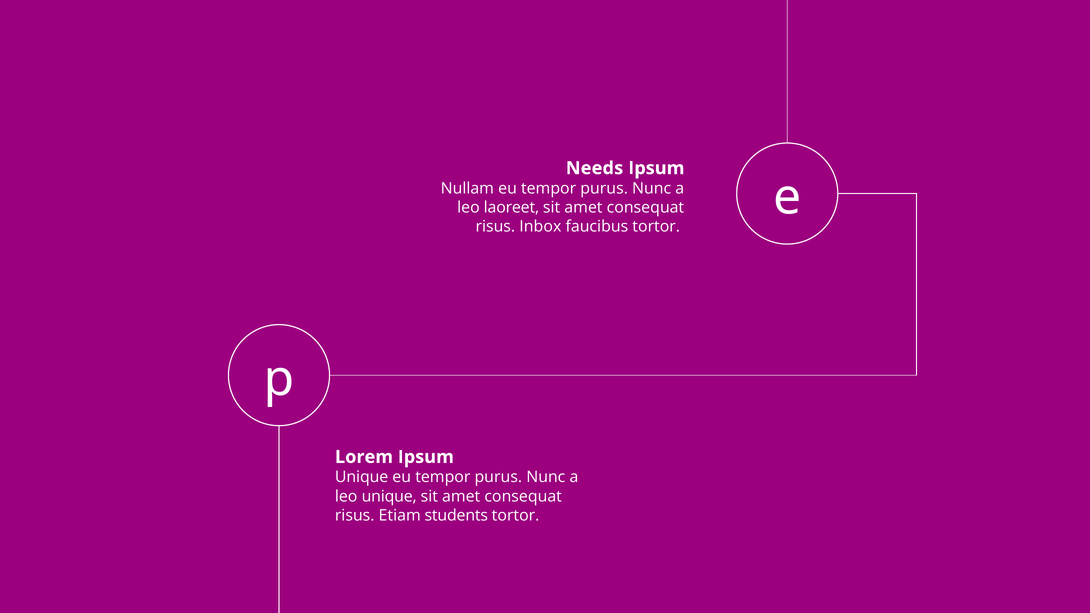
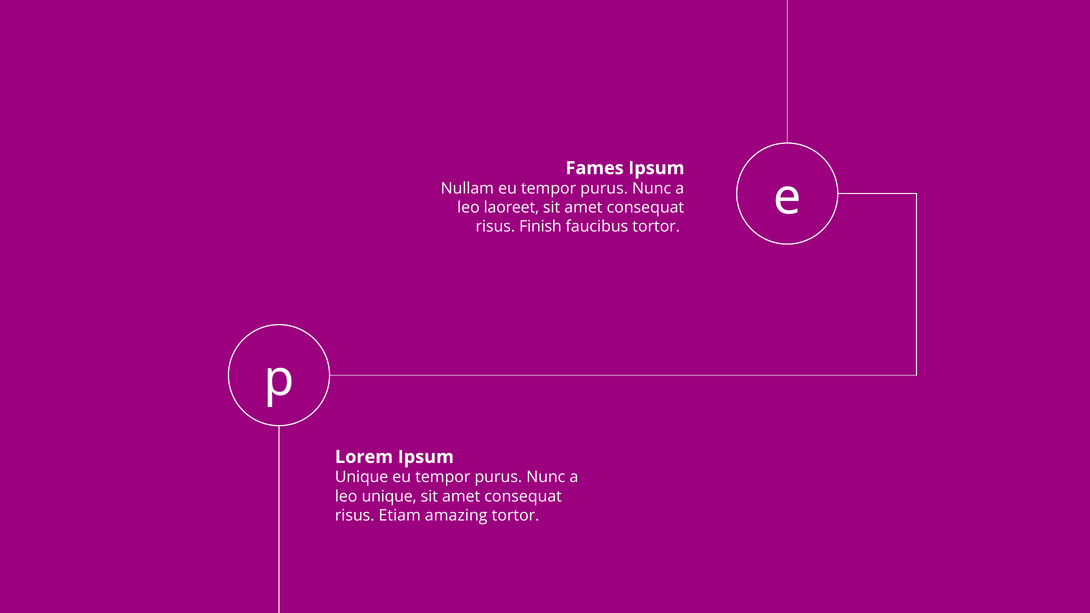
Needs: Needs -> Fames (595, 168)
Inbox: Inbox -> Finish (540, 227)
students: students -> amazing (456, 516)
